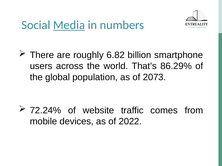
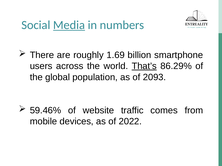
6.82: 6.82 -> 1.69 (116, 55)
That’s underline: none -> present (144, 66)
2073: 2073 -> 2093 (154, 77)
72.24%: 72.24% -> 59.46% (46, 111)
